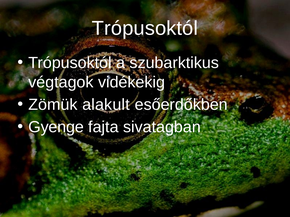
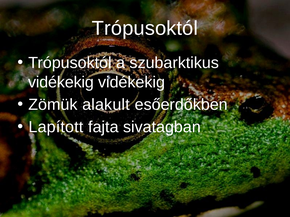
végtagok: végtagok -> vidékekig (61, 82)
Gyenge: Gyenge -> Lapított (56, 127)
